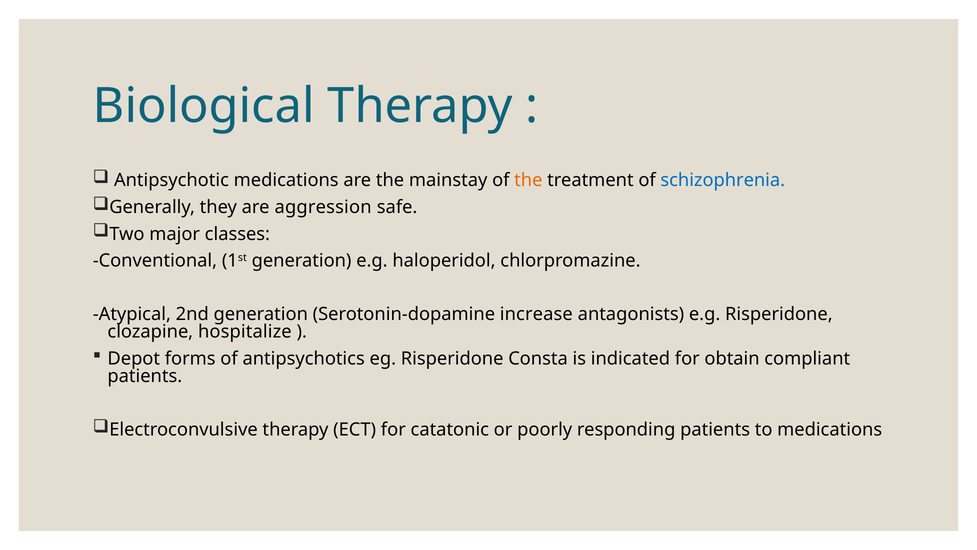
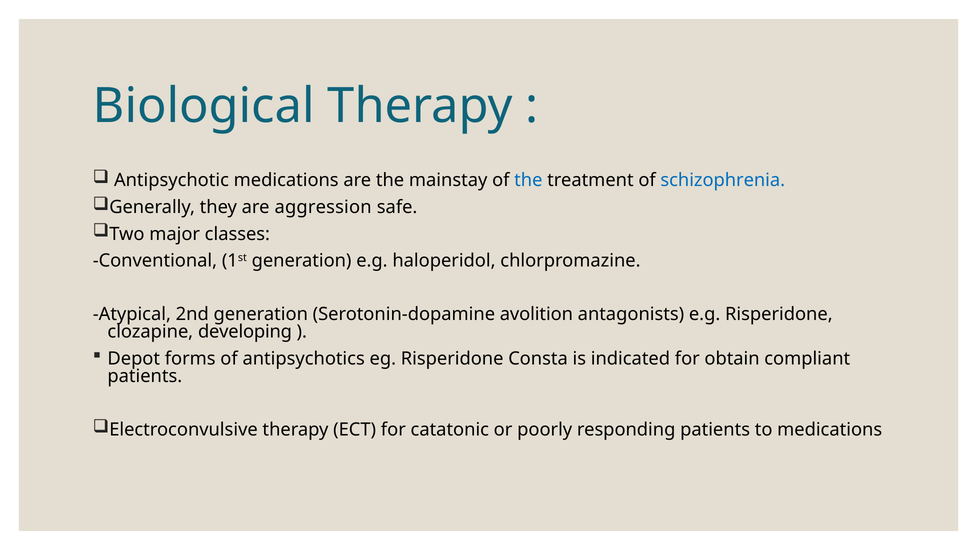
the colour: orange -> blue (528, 180)
increase: increase -> avolition (536, 314)
hospitalize: hospitalize -> developing (245, 332)
